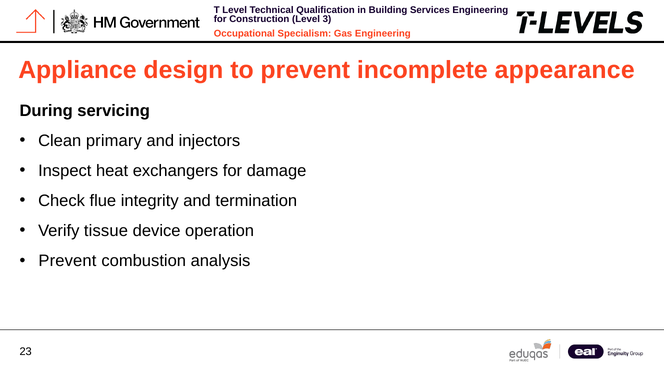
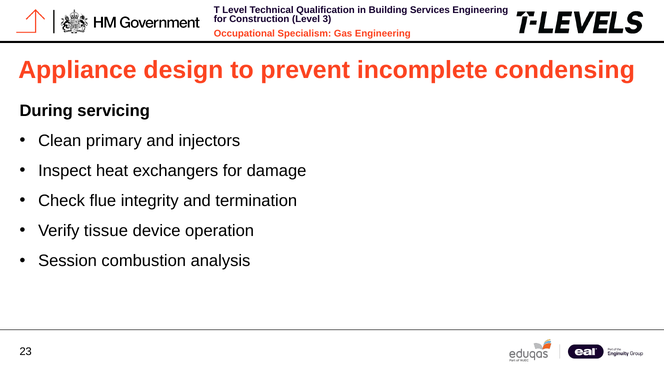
appearance: appearance -> condensing (565, 70)
Prevent: Prevent -> Session (68, 261)
